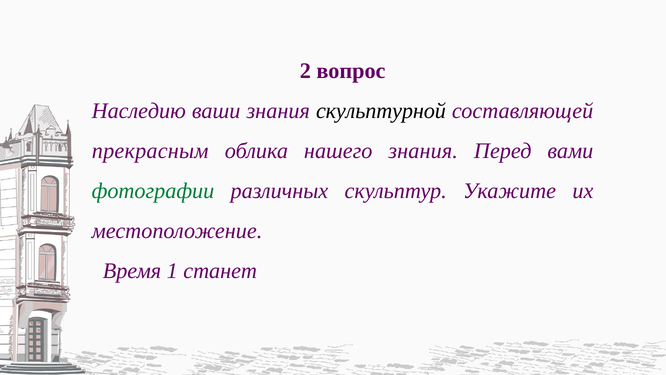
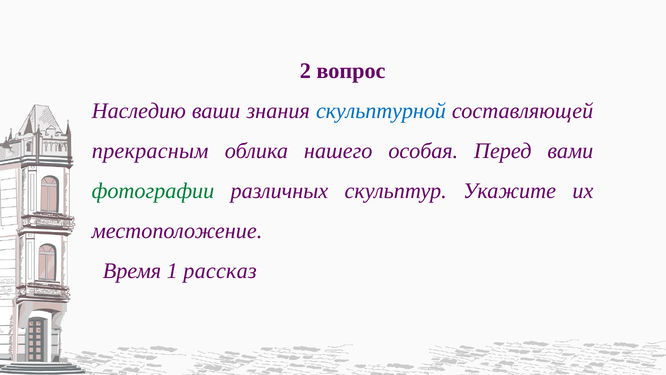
скульптурной colour: black -> blue (381, 111)
нашего знания: знания -> особая (423, 151)
станет: станет -> рассказ (220, 271)
